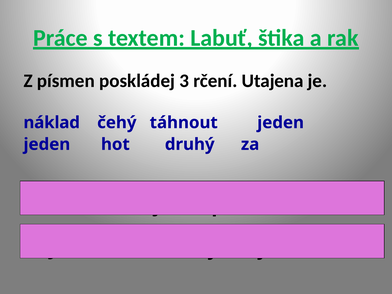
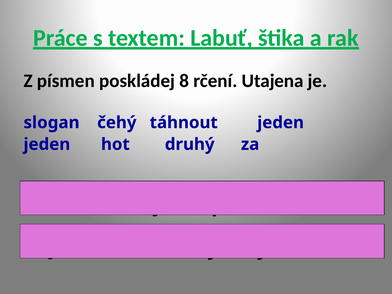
3: 3 -> 8 (184, 81)
náklad: náklad -> slogan (52, 123)
